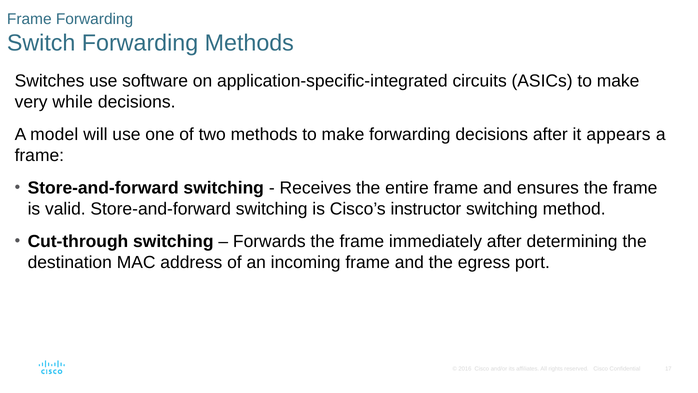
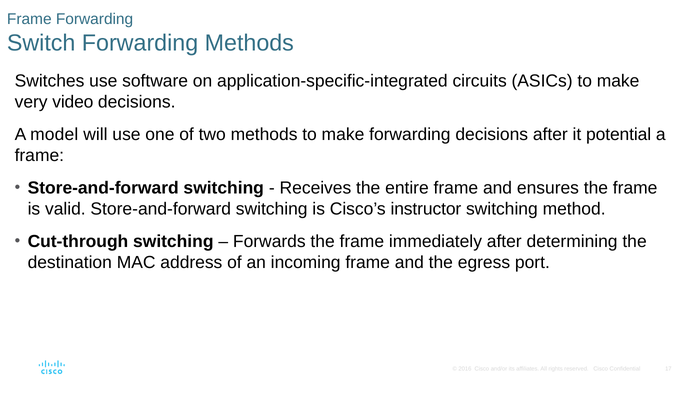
while: while -> video (73, 102)
appears: appears -> potential (619, 134)
